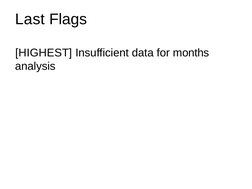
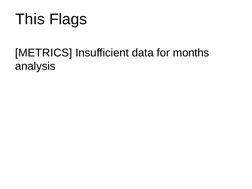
Last: Last -> This (30, 19)
HIGHEST: HIGHEST -> METRICS (44, 53)
